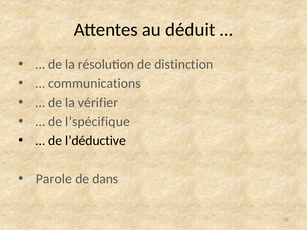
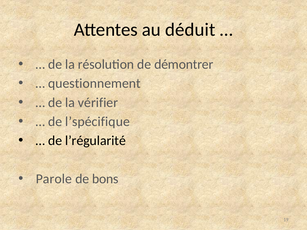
distinction: distinction -> démontrer (184, 64)
communications: communications -> questionnement (94, 84)
l’déductive: l’déductive -> l’régularité (96, 141)
dans: dans -> bons (105, 179)
